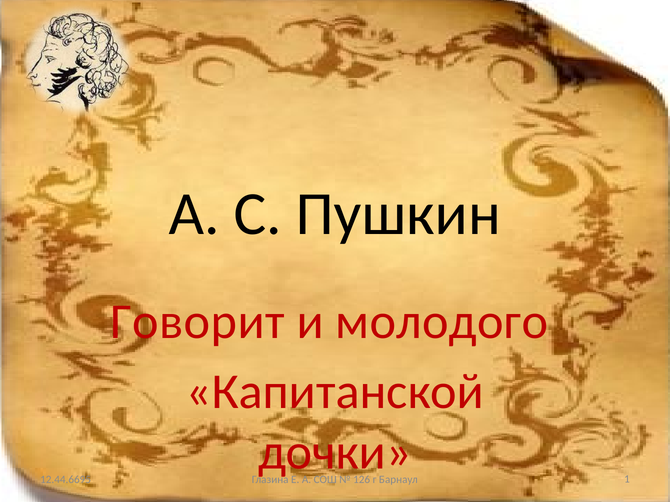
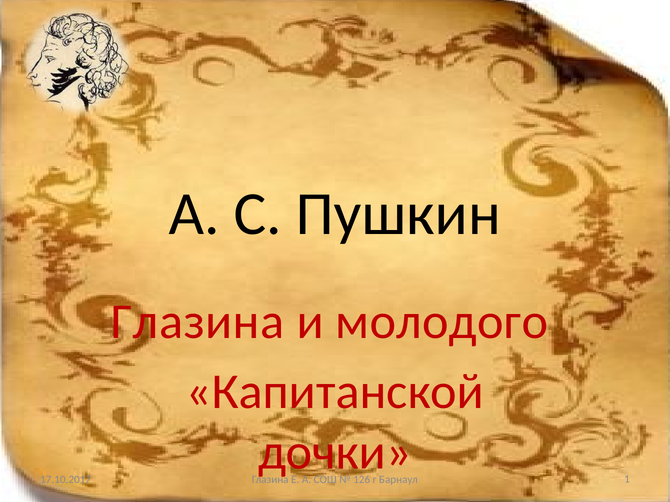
Говорит: Говорит -> Глазина (198, 322)
12.44.6695: 12.44.6695 -> 17.10.2017 (66, 480)
